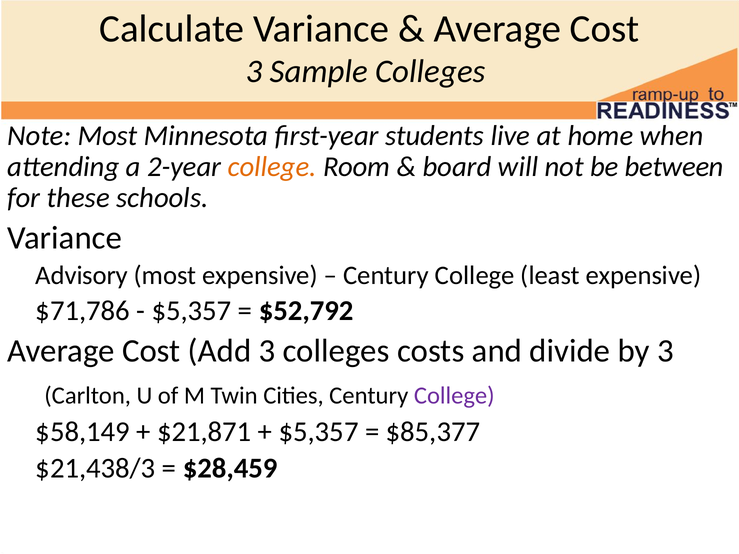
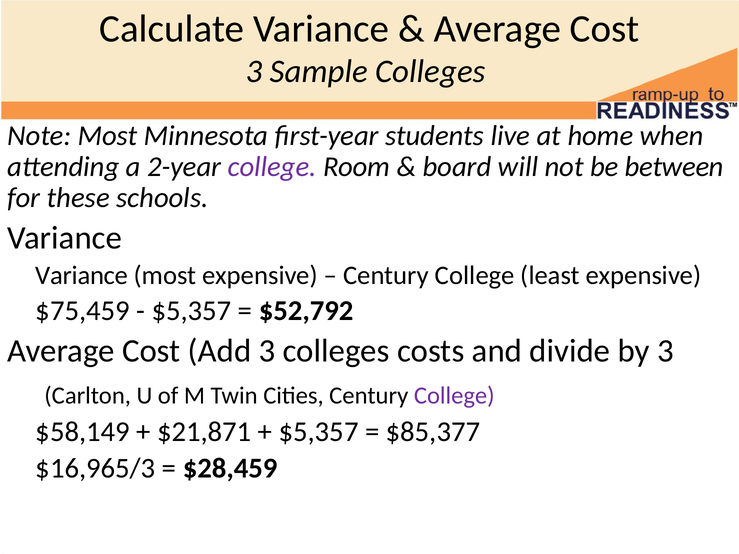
college colour: orange -> purple (272, 167)
Advisory: Advisory -> Variance (82, 275)
$71,786: $71,786 -> $75,459 (83, 311)
$21,438/3: $21,438/3 -> $16,965/3 (95, 469)
